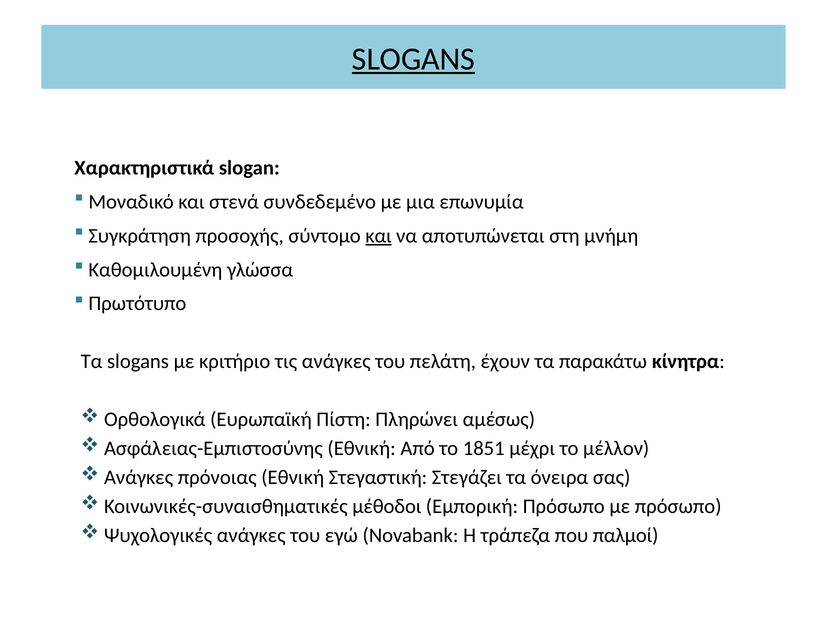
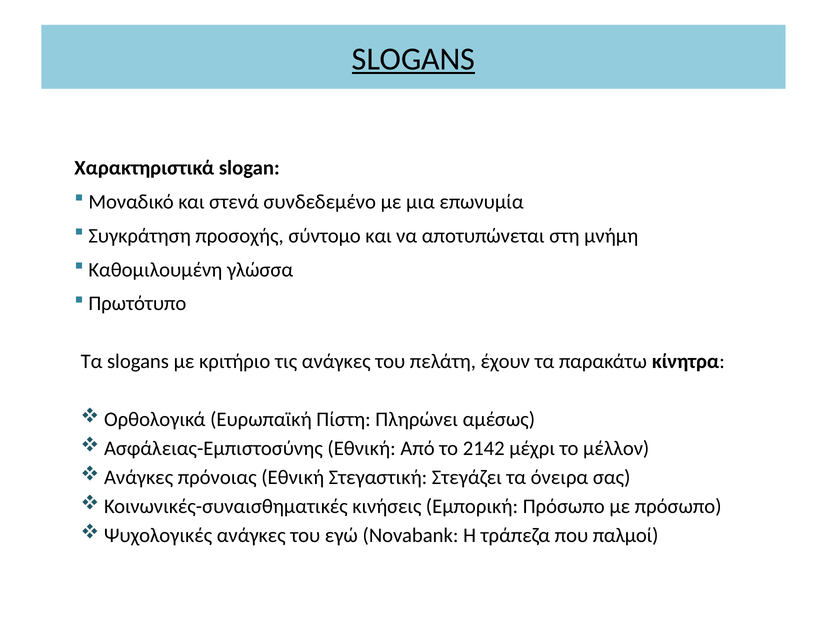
και underline: present -> none (379, 235)
1851: 1851 -> 2142 (484, 448)
μέθοδοι: μέθοδοι -> κινήσεις (387, 506)
